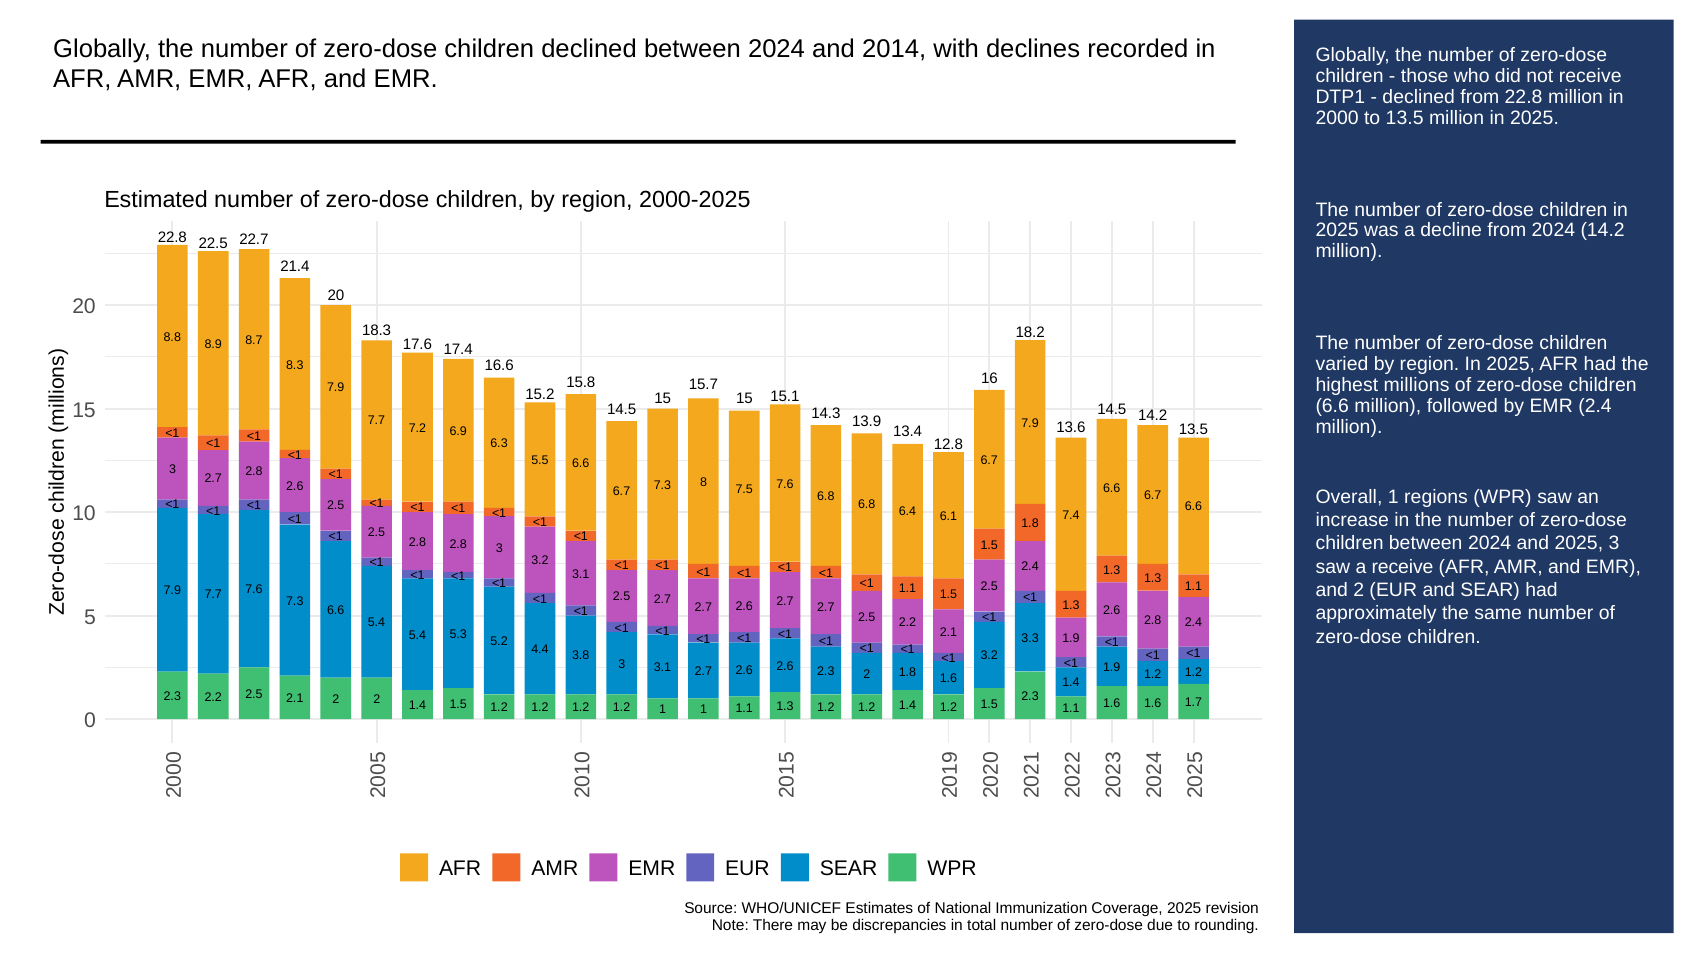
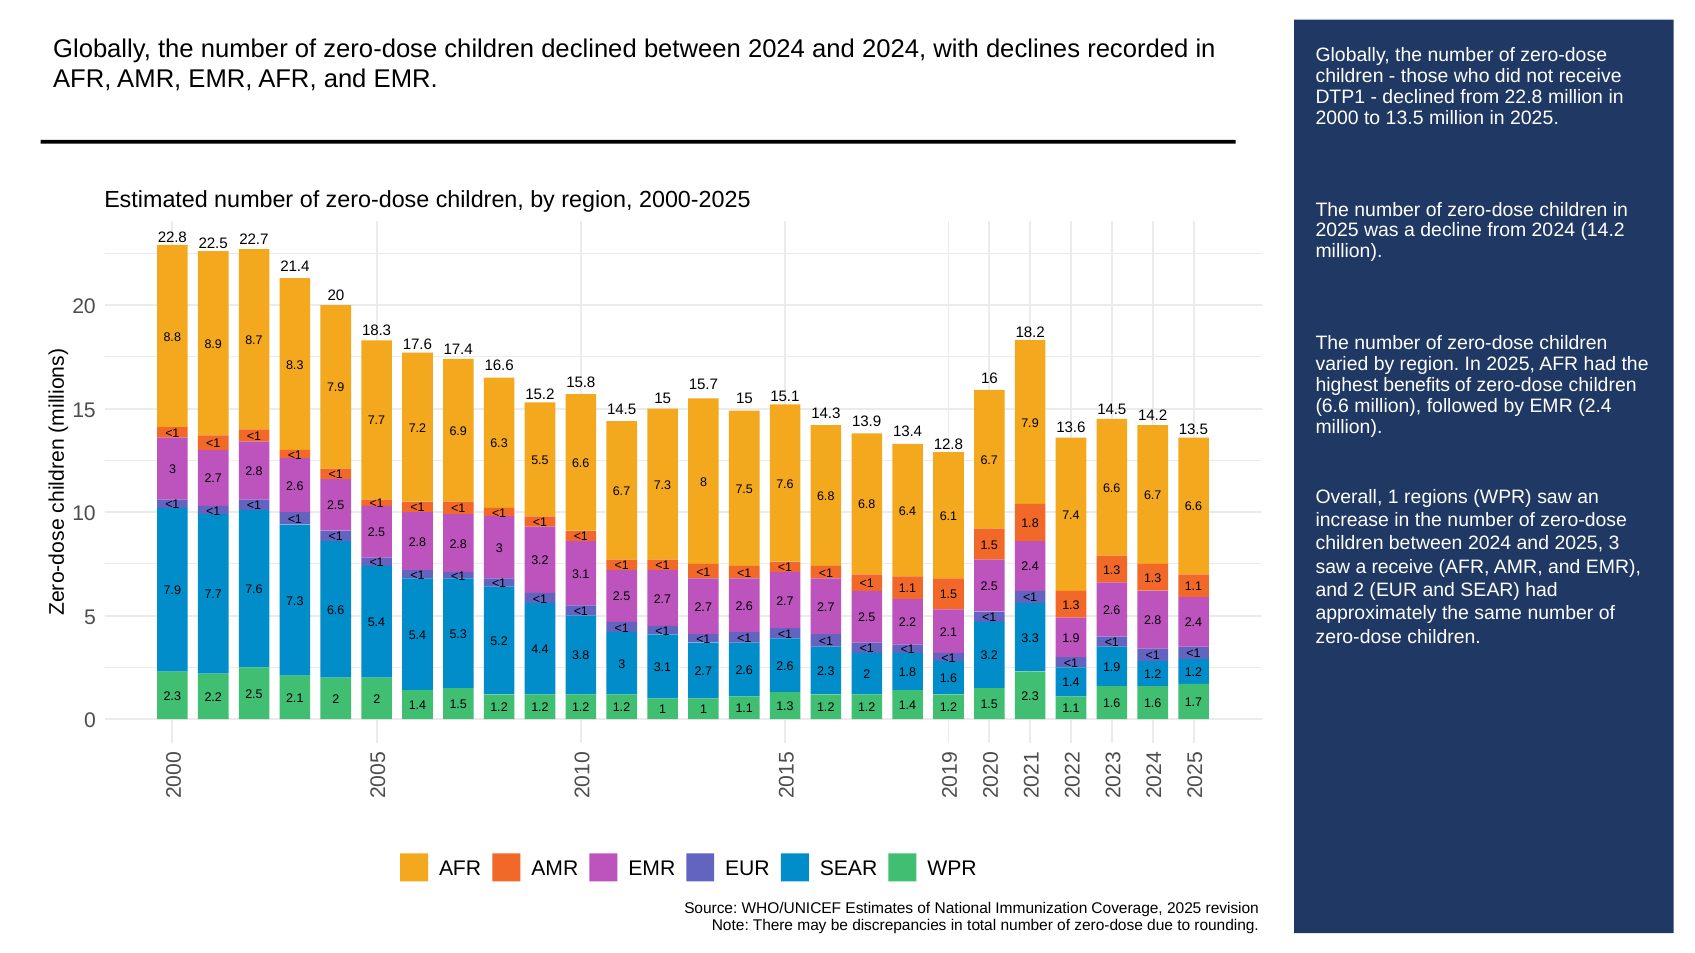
and 2014: 2014 -> 2024 (894, 49)
millions: millions -> benefits (1417, 386)
